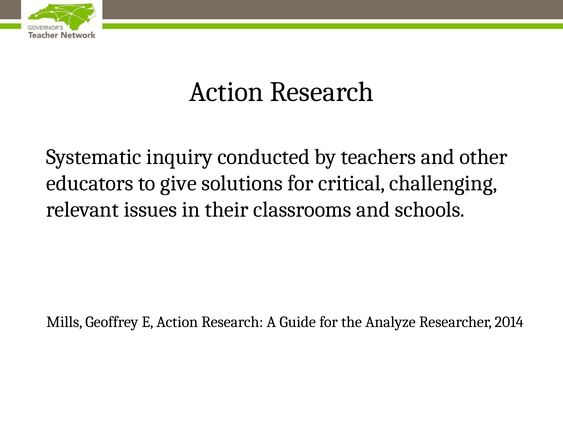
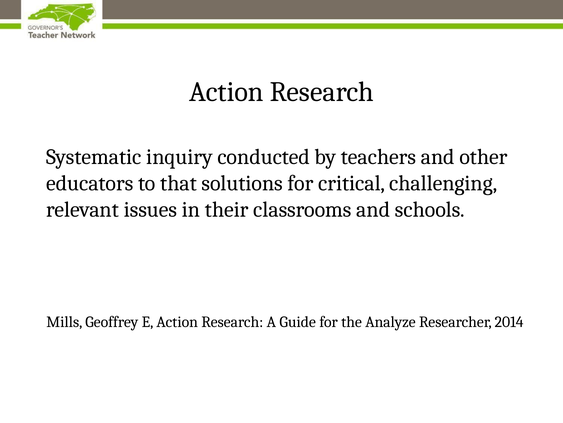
give: give -> that (179, 183)
